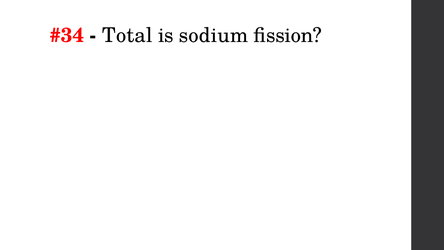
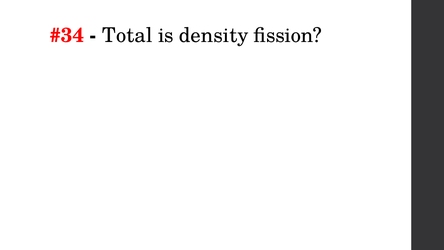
sodium: sodium -> density (214, 35)
